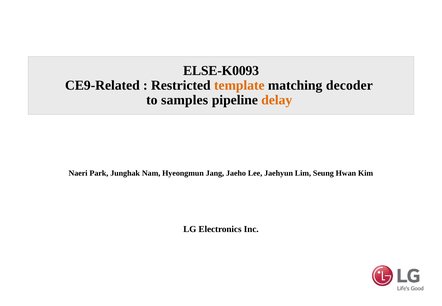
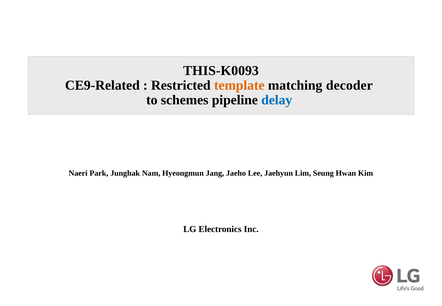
ELSE-K0093: ELSE-K0093 -> THIS-K0093 (221, 71)
samples: samples -> schemes (185, 100)
delay colour: orange -> blue (277, 100)
